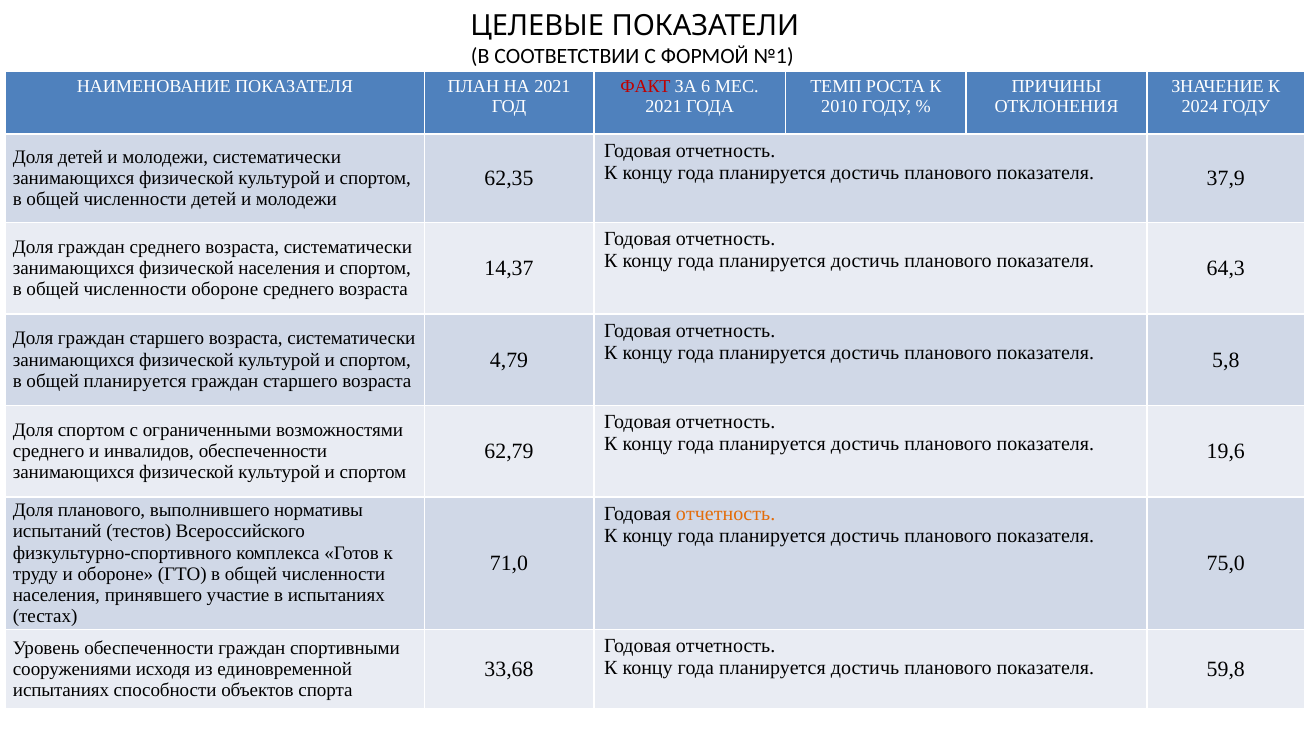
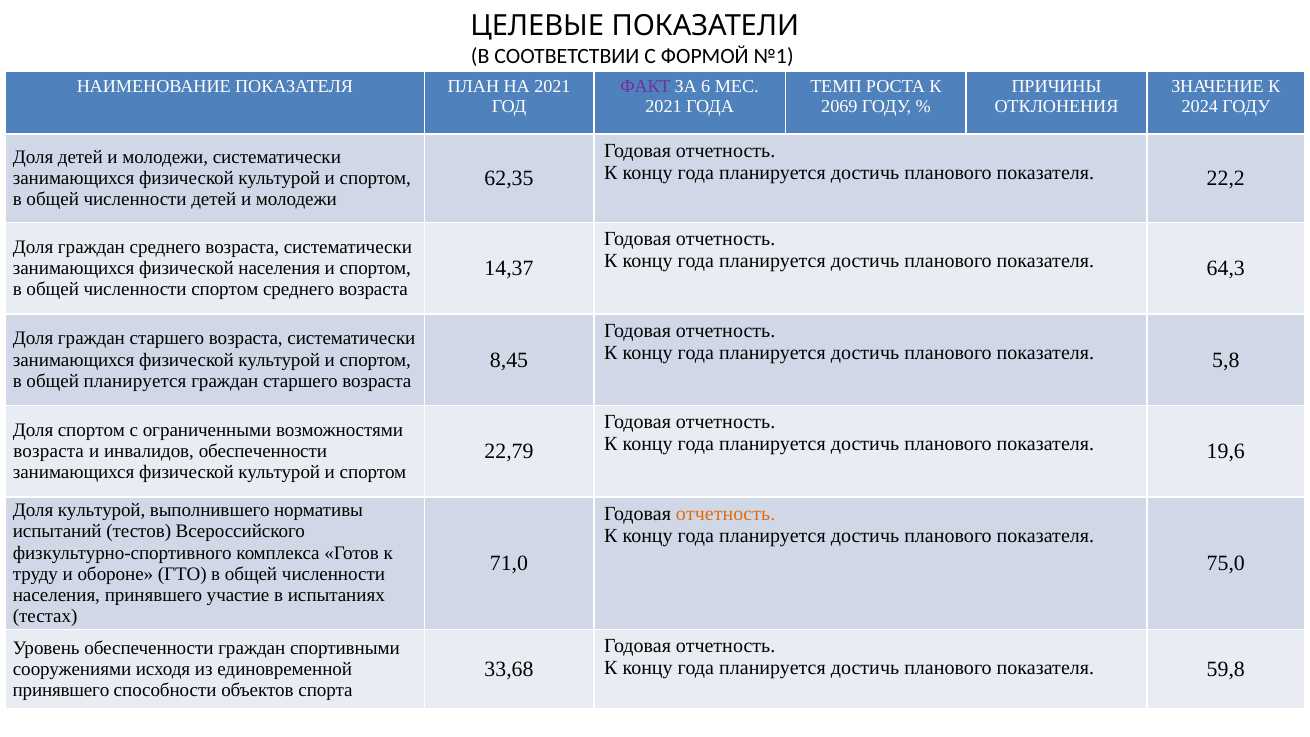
ФАКТ colour: red -> purple (645, 86)
2010: 2010 -> 2069 (839, 106)
37,9: 37,9 -> 22,2 (1226, 178)
численности обороне: обороне -> спортом (225, 289)
4,79: 4,79 -> 8,45 (509, 360)
62,79: 62,79 -> 22,79 (509, 451)
среднего: среднего -> возраста (49, 451)
Доля планового: планового -> культурой (102, 510)
испытаниях: испытаниях -> принявшего (61, 691)
